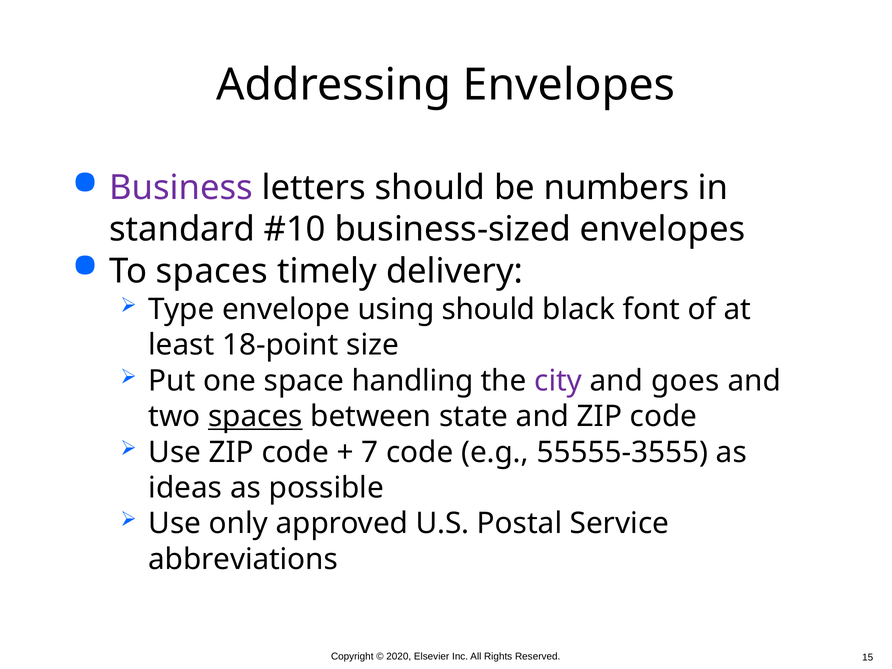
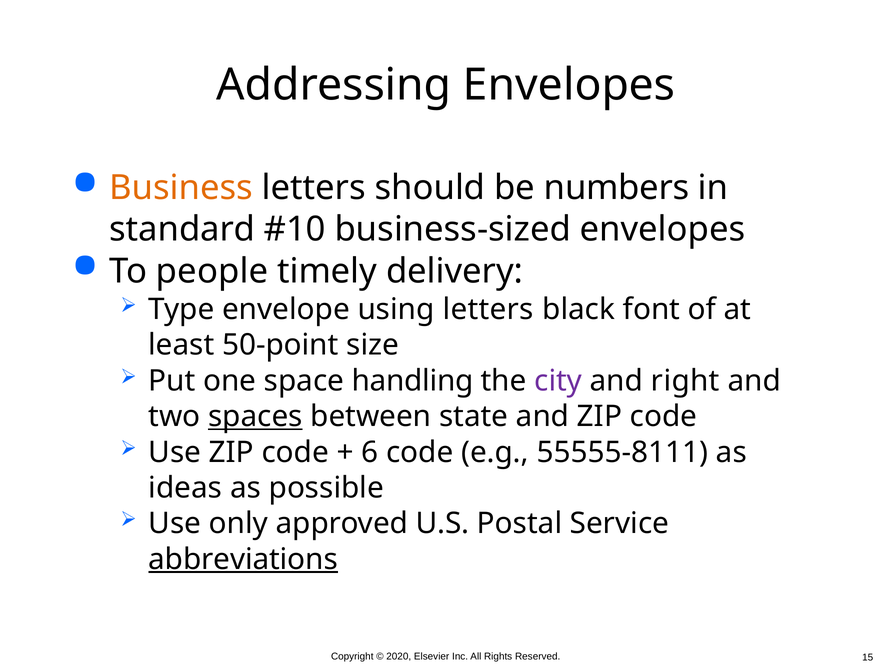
Business colour: purple -> orange (181, 188)
To spaces: spaces -> people (212, 271)
using should: should -> letters (488, 309)
18-point: 18-point -> 50-point (280, 345)
goes: goes -> right (685, 381)
7: 7 -> 6 (370, 452)
55555-3555: 55555-3555 -> 55555-8111 (622, 452)
abbreviations underline: none -> present (243, 559)
